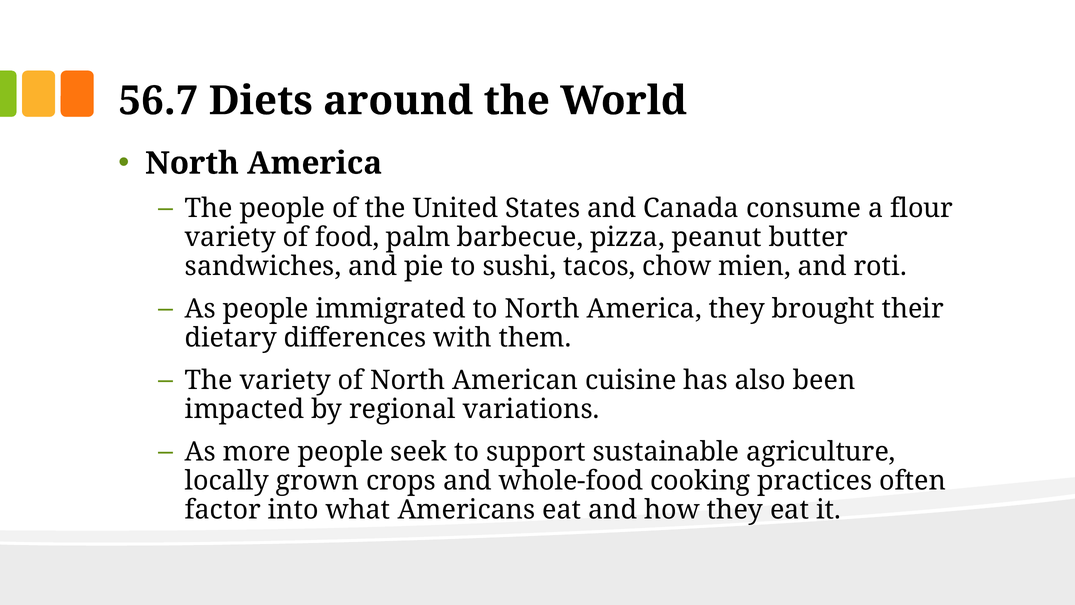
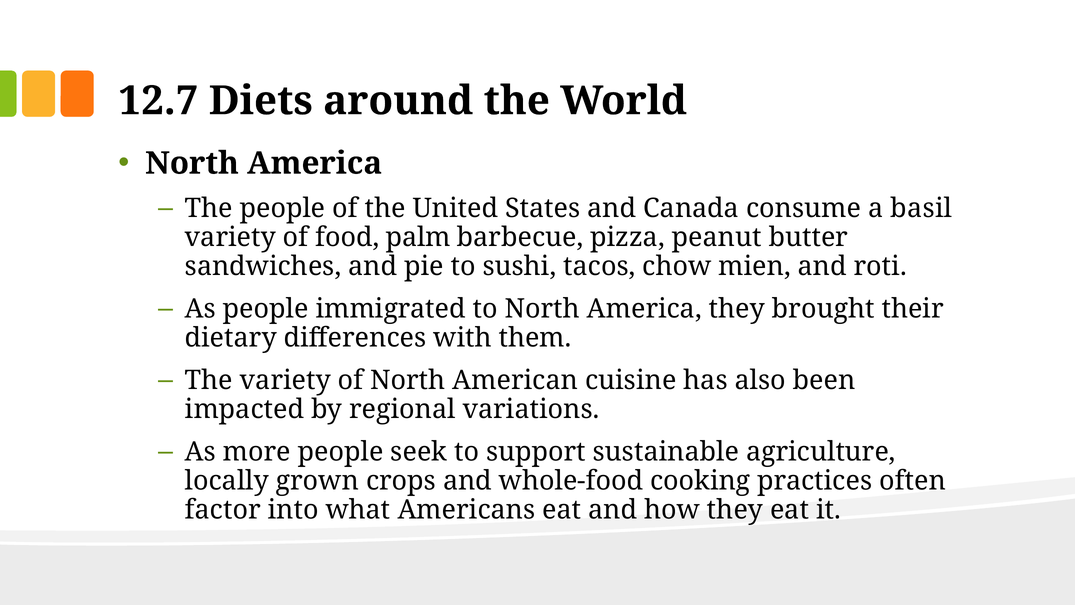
56.7: 56.7 -> 12.7 (158, 101)
flour: flour -> basil (921, 208)
